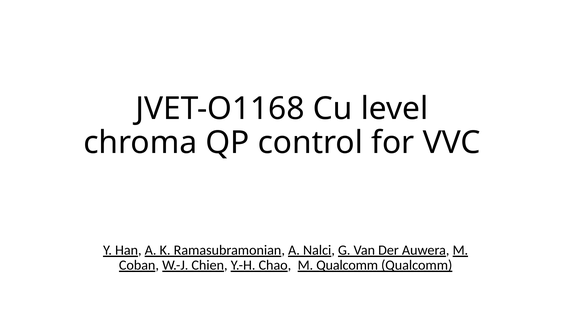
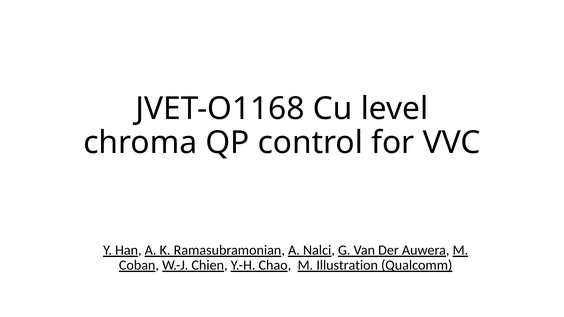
M Qualcomm: Qualcomm -> Illustration (347, 266)
